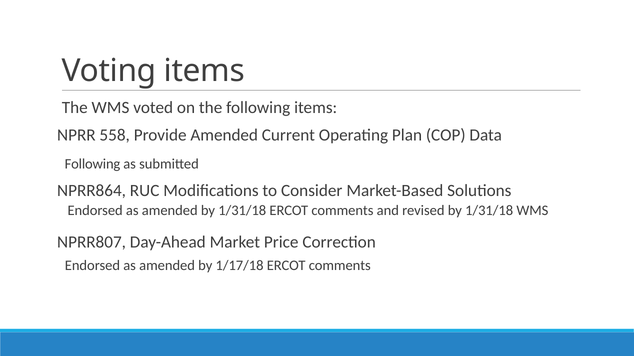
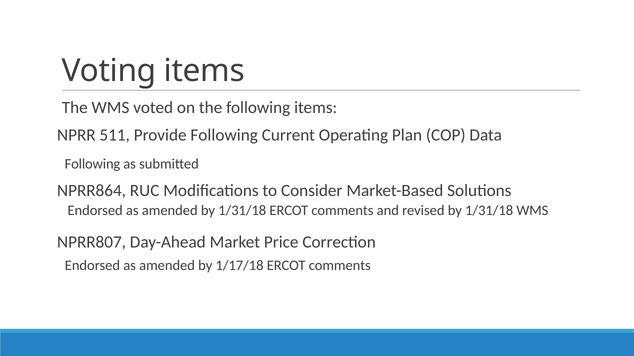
558: 558 -> 511 (115, 135)
Provide Amended: Amended -> Following (224, 135)
